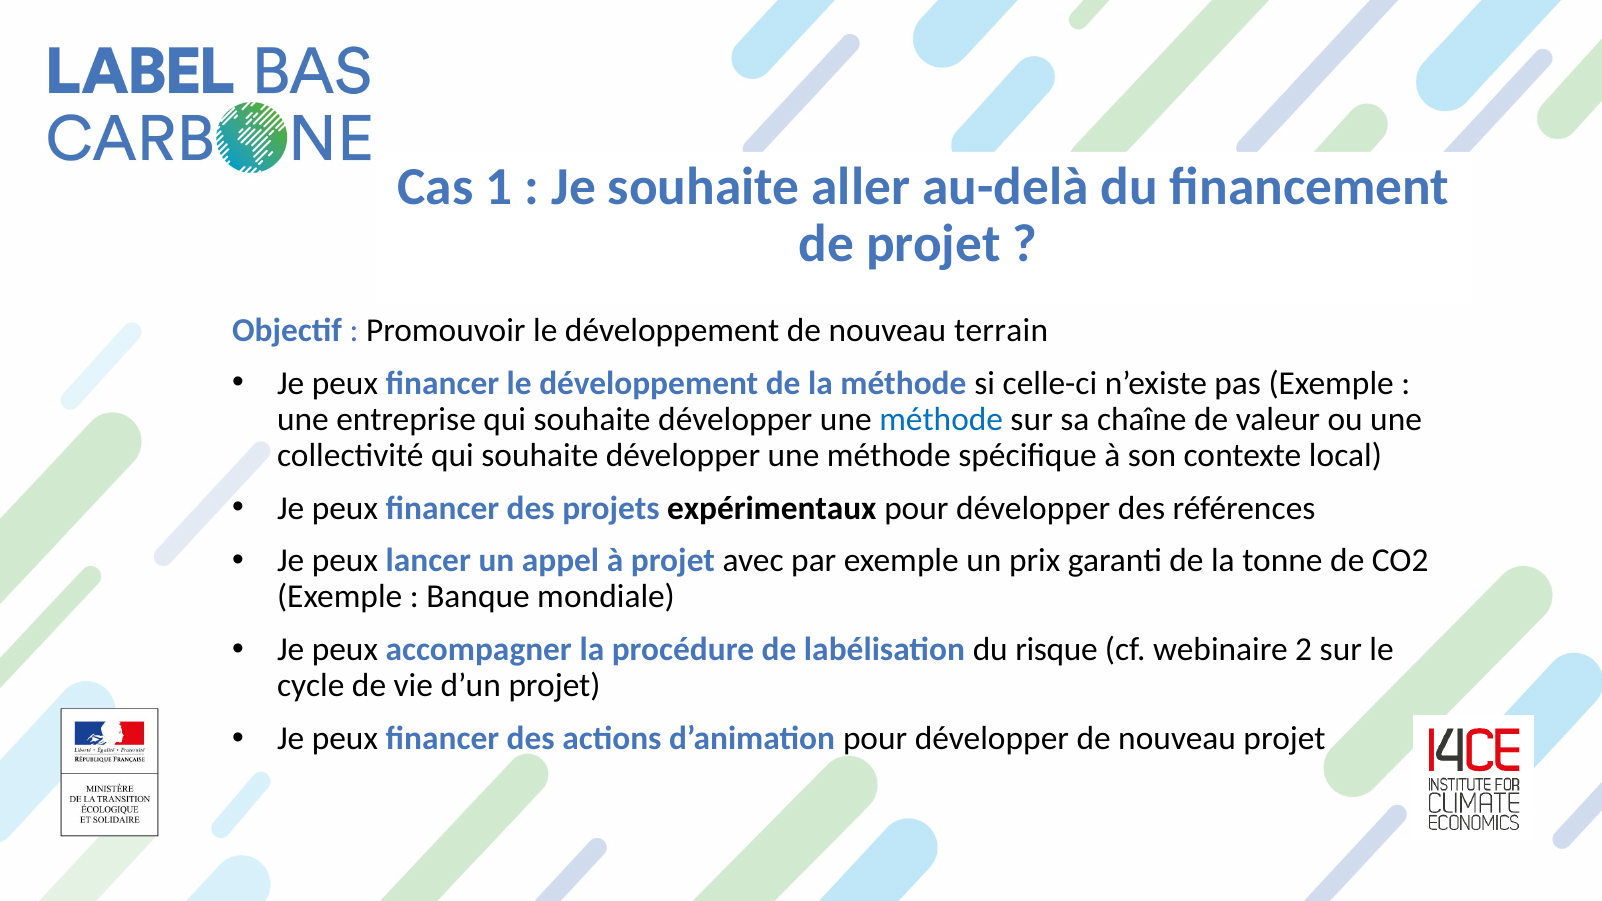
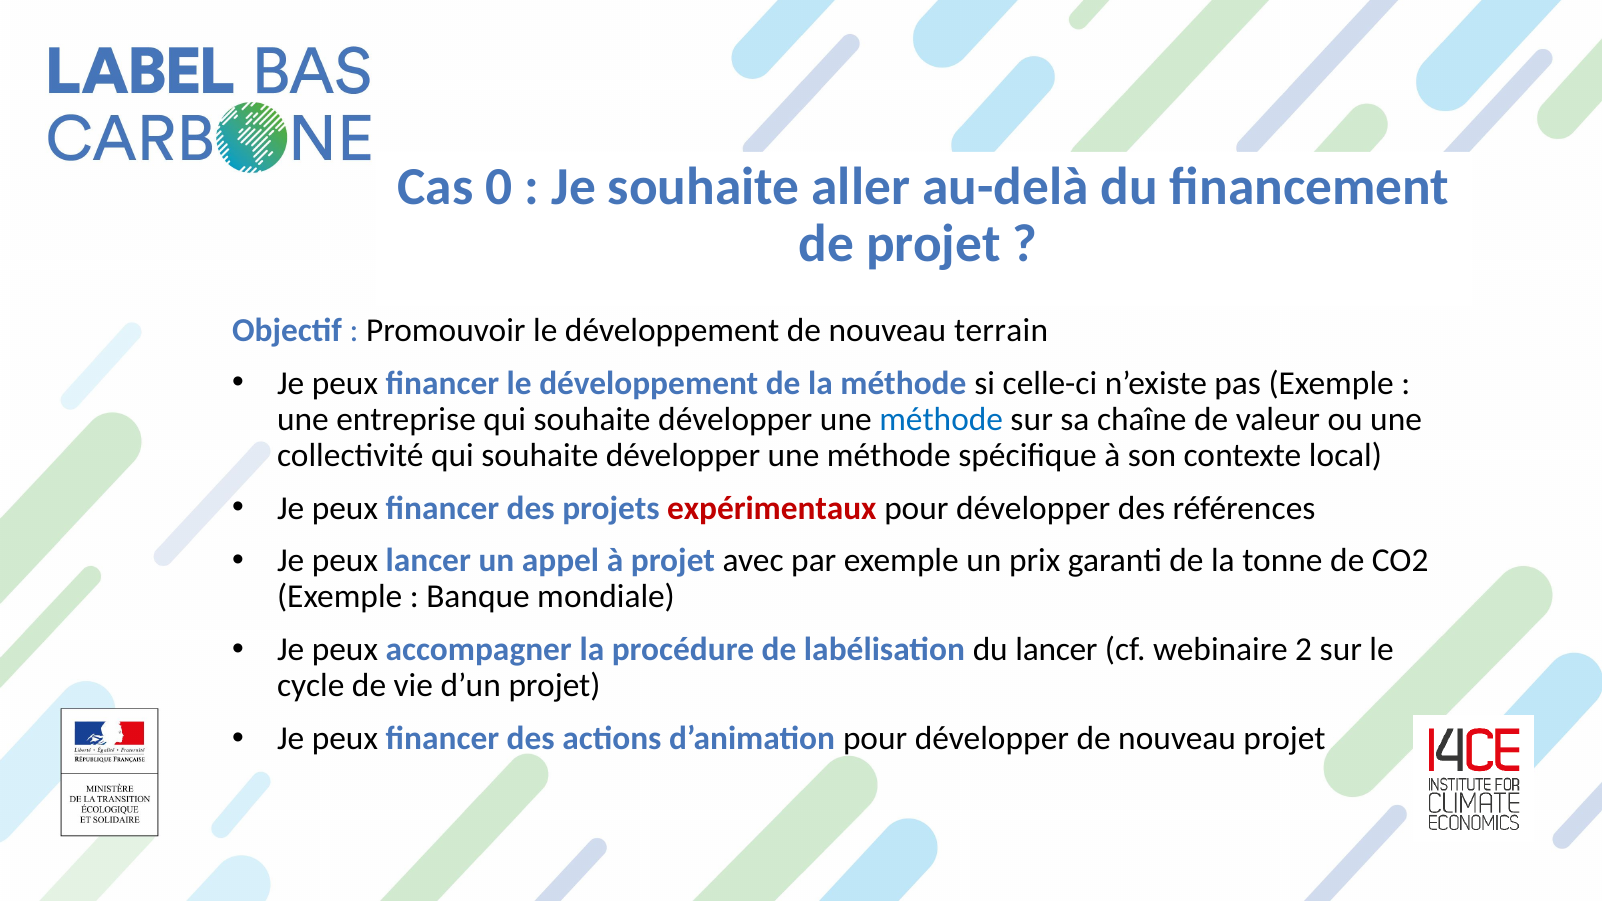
1: 1 -> 0 (499, 187)
expérimentaux colour: black -> red (772, 508)
du risque: risque -> lancer (1056, 650)
